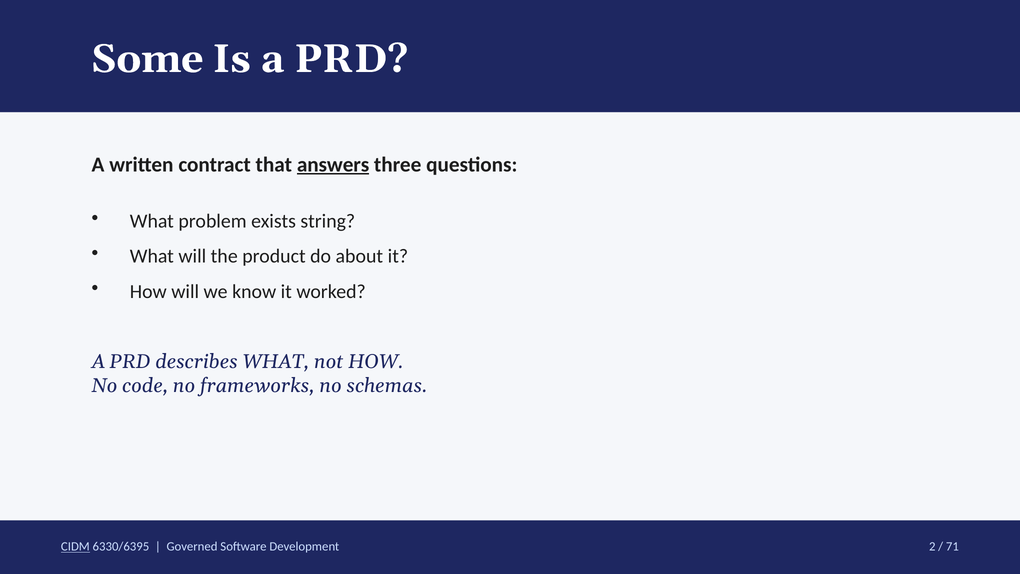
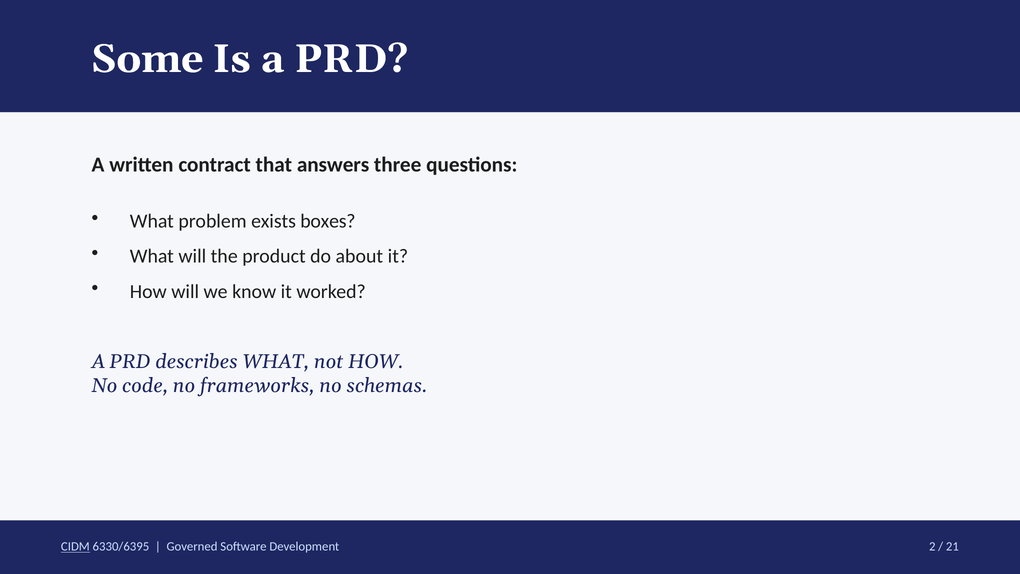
answers underline: present -> none (333, 165)
string: string -> boxes (328, 221)
71: 71 -> 21 (952, 547)
